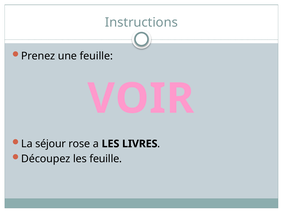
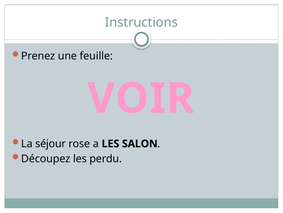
LIVRES: LIVRES -> SALON (140, 143)
les feuille: feuille -> perdu (106, 158)
